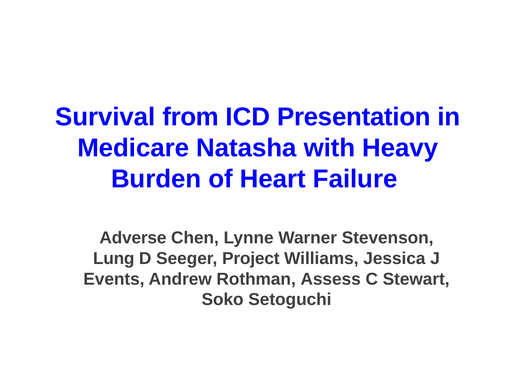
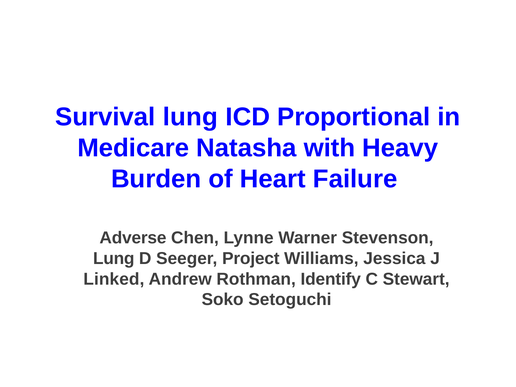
Survival from: from -> lung (190, 117)
Presentation: Presentation -> Proportional (354, 117)
Events: Events -> Linked (114, 279)
Assess: Assess -> Identify (331, 279)
